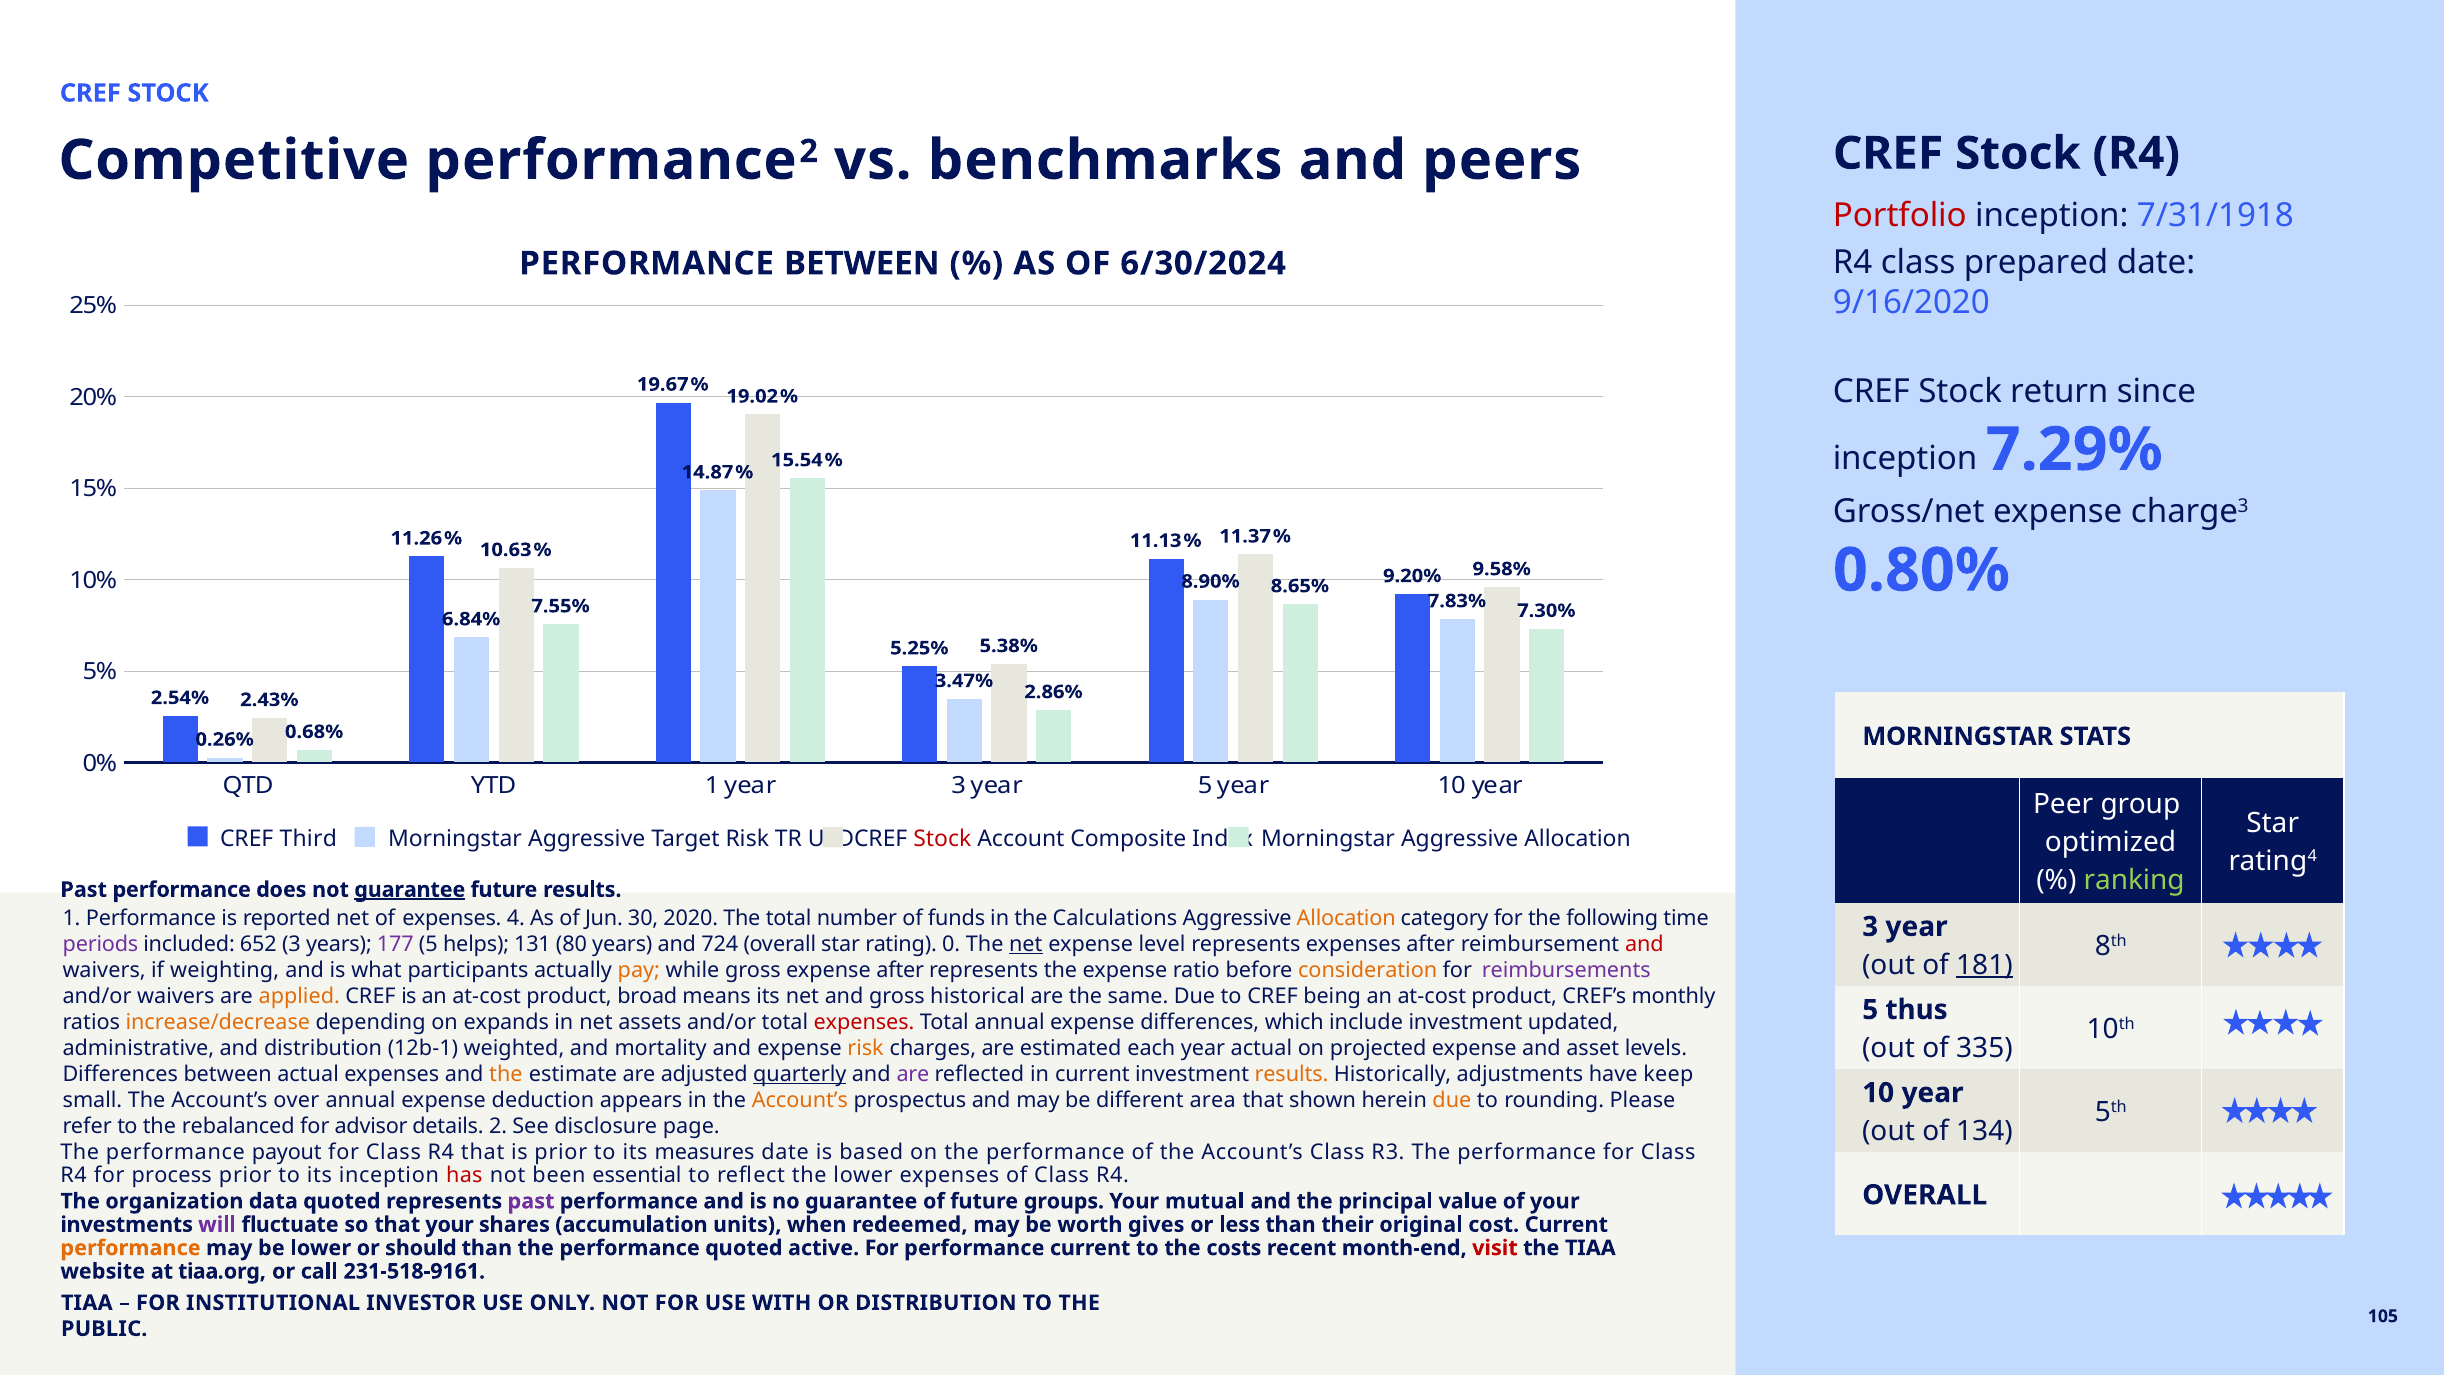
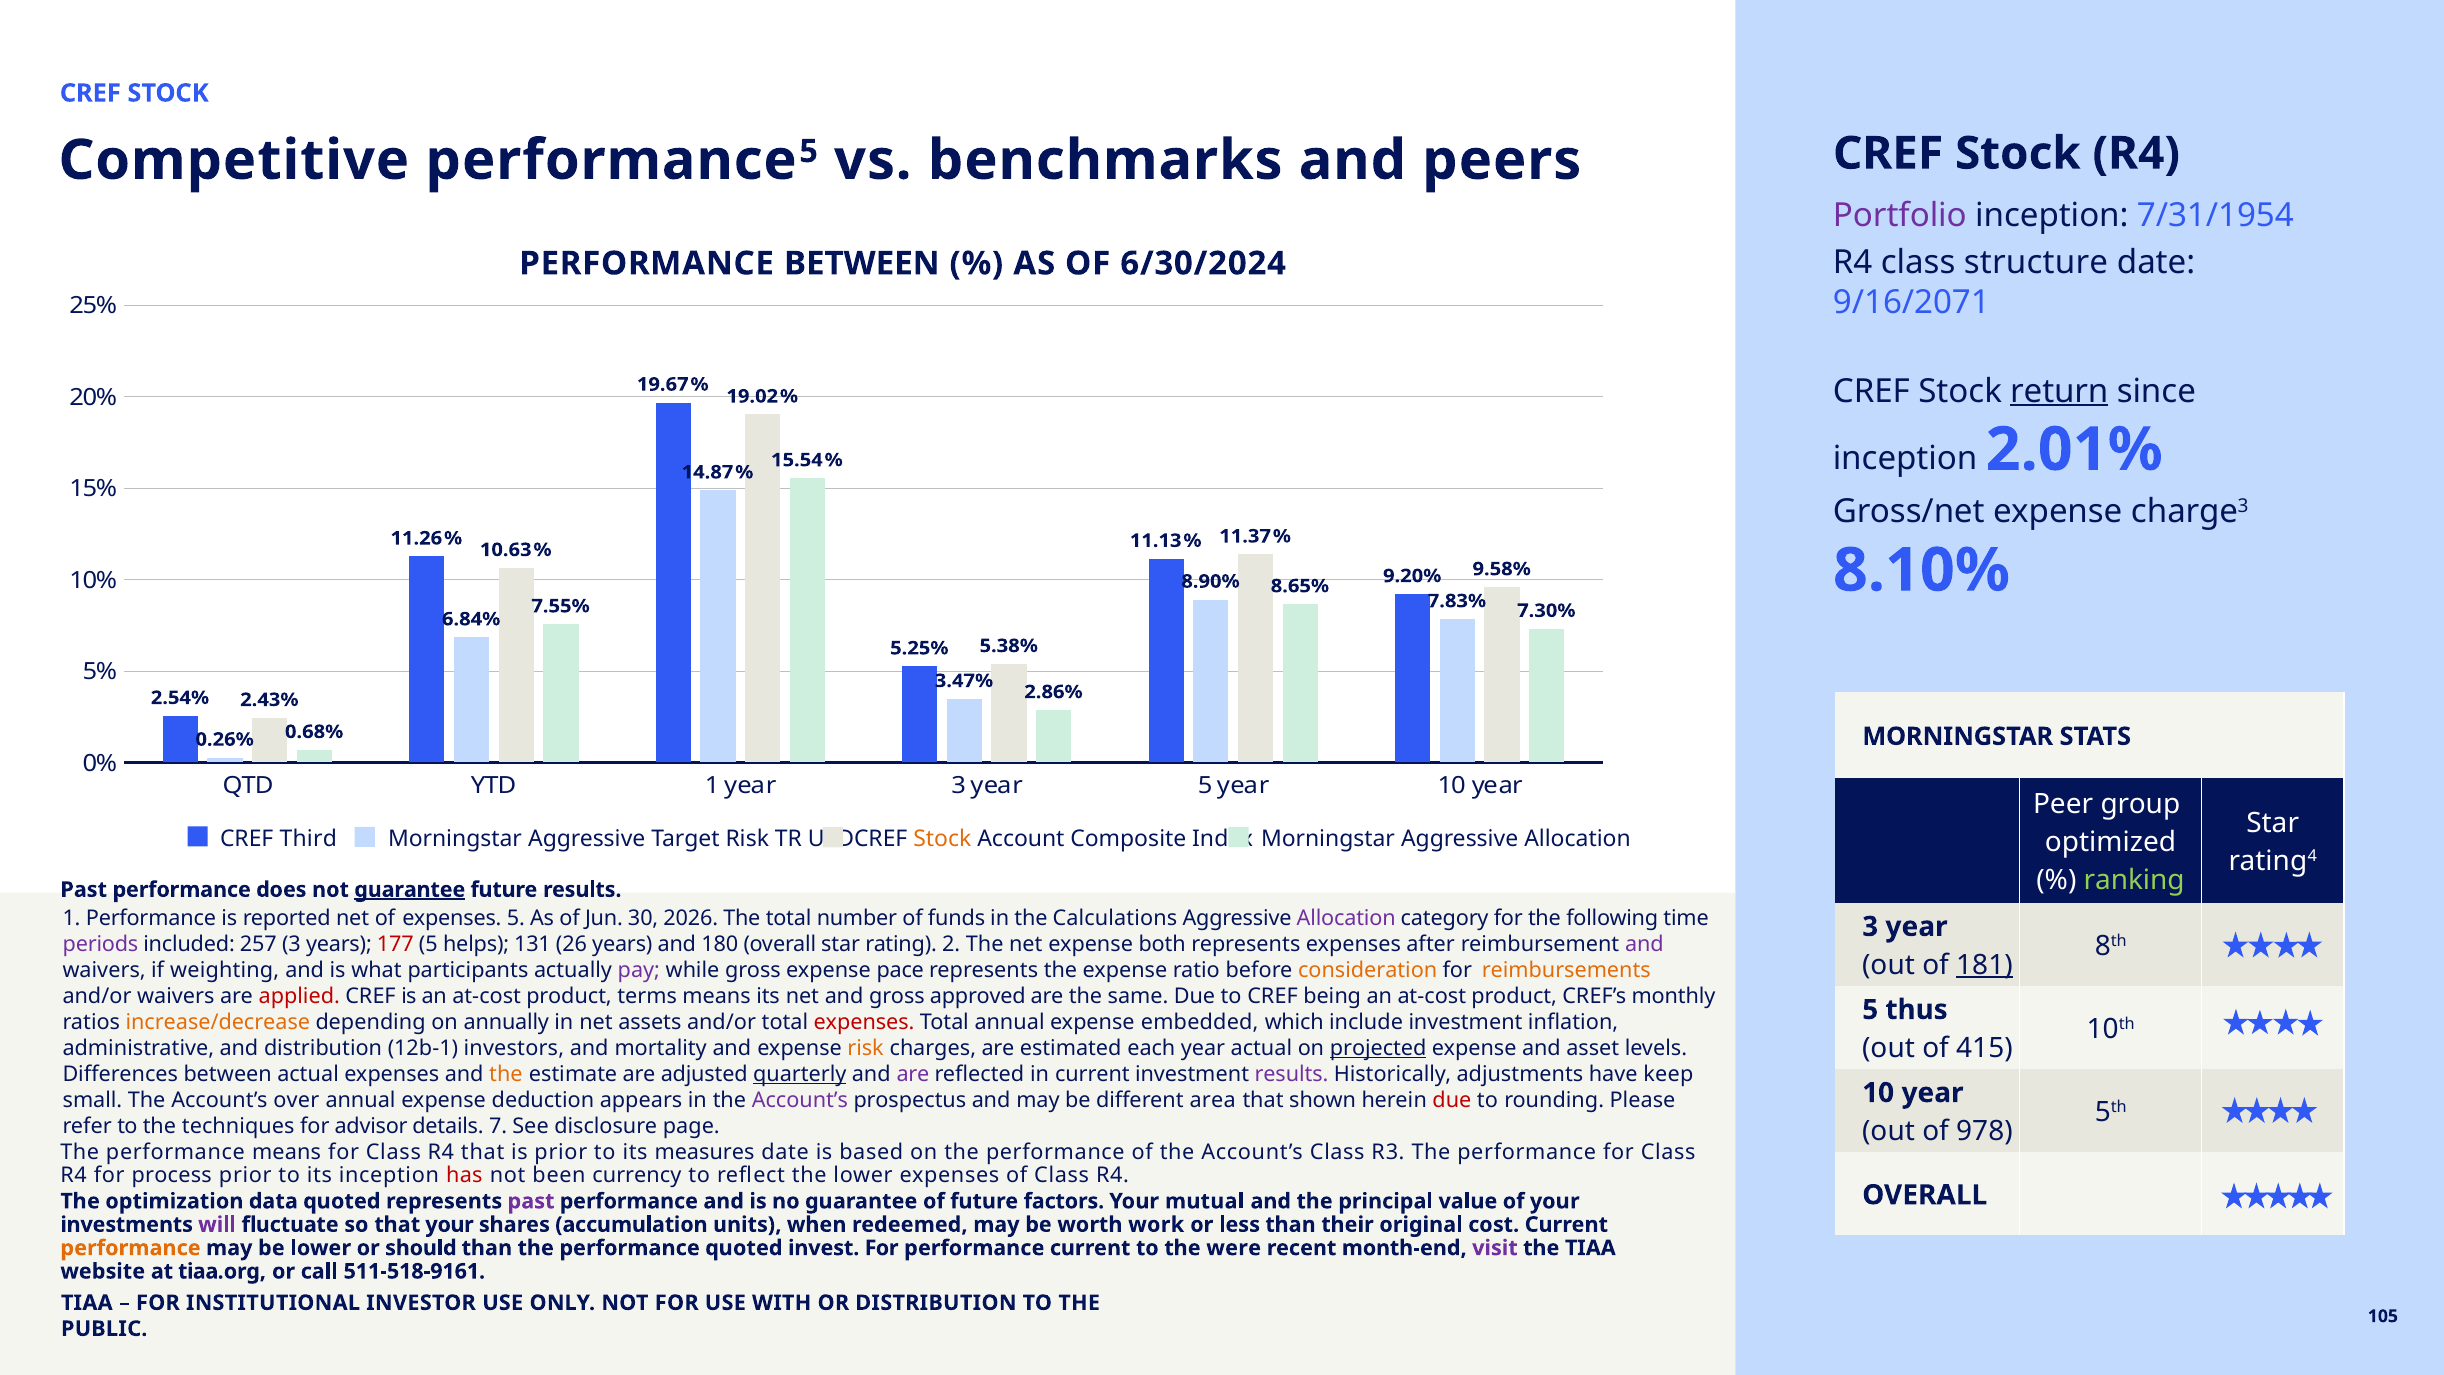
performance 2: 2 -> 5 (809, 151)
Portfolio colour: red -> purple (1900, 215)
7/31/1918: 7/31/1918 -> 7/31/1954 (2215, 215)
prepared: prepared -> structure (2036, 263)
9/16/2020: 9/16/2020 -> 9/16/2071 (1911, 302)
return underline: none -> present (2059, 391)
7.29%: 7.29% -> 2.01% (2074, 450)
0.80%: 0.80% -> 8.10% (1921, 570)
Stock colour: red -> orange (942, 839)
expenses 4: 4 -> 5 (516, 918)
2020: 2020 -> 2026 (691, 918)
Allocation colour: orange -> purple (1346, 918)
652: 652 -> 257 (258, 944)
177 colour: purple -> red (395, 944)
80: 80 -> 26 (571, 944)
724: 724 -> 180 (720, 944)
0: 0 -> 2 (951, 944)
net underline: present -> none (1026, 944)
level: level -> both (1162, 944)
and colour: red -> purple (1644, 944)
pay colour: orange -> purple (639, 970)
expense after: after -> pace (900, 970)
reimbursements colour: purple -> orange (1566, 970)
applied colour: orange -> red (299, 996)
broad: broad -> terms (647, 996)
historical: historical -> approved (978, 996)
expands: expands -> annually (506, 1022)
expense differences: differences -> embedded (1200, 1022)
updated: updated -> inflation (1573, 1022)
335: 335 -> 415 (1984, 1048)
weighted: weighted -> investors (514, 1048)
projected underline: none -> present (1378, 1048)
results colour: orange -> purple (1291, 1074)
Account’s colour: orange -> purple (800, 1100)
due colour: orange -> red (1452, 1100)
rebalanced: rebalanced -> techniques (238, 1126)
details 2: 2 -> 7 (498, 1126)
134: 134 -> 978 (1984, 1131)
performance payout: payout -> means (287, 1152)
essential: essential -> currency (637, 1175)
organization: organization -> optimization (174, 1201)
groups: groups -> factors (1064, 1201)
gives: gives -> work (1156, 1224)
active: active -> invest (824, 1248)
costs: costs -> were (1234, 1248)
visit colour: red -> purple (1495, 1248)
231-518-9161: 231-518-9161 -> 511-518-9161 (414, 1271)
